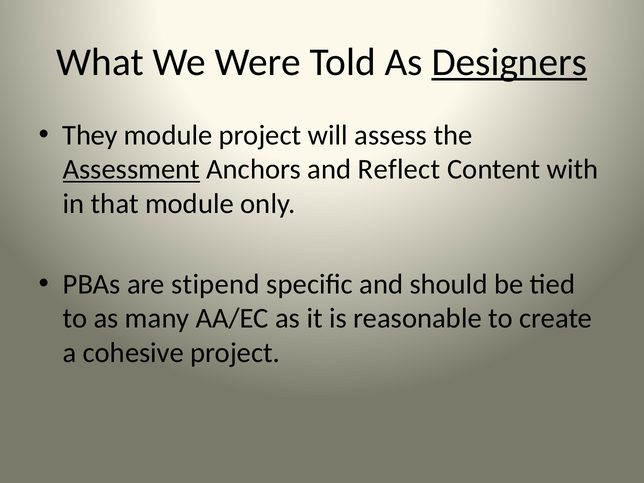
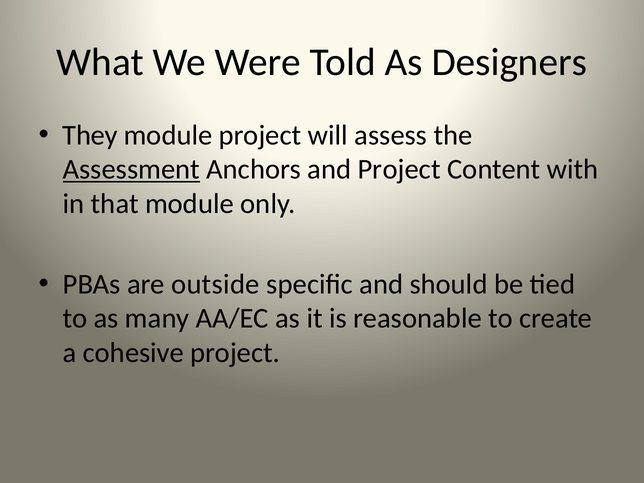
Designers underline: present -> none (509, 62)
and Reflect: Reflect -> Project (399, 170)
stipend: stipend -> outside (215, 284)
